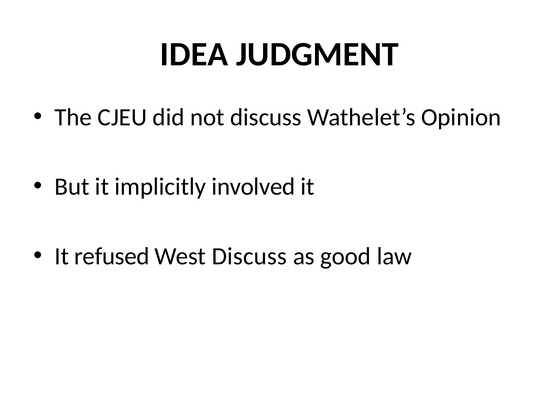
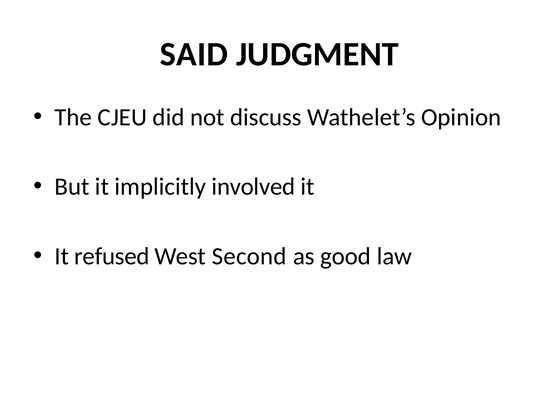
IDEA: IDEA -> SAID (194, 54)
West Discuss: Discuss -> Second (249, 256)
